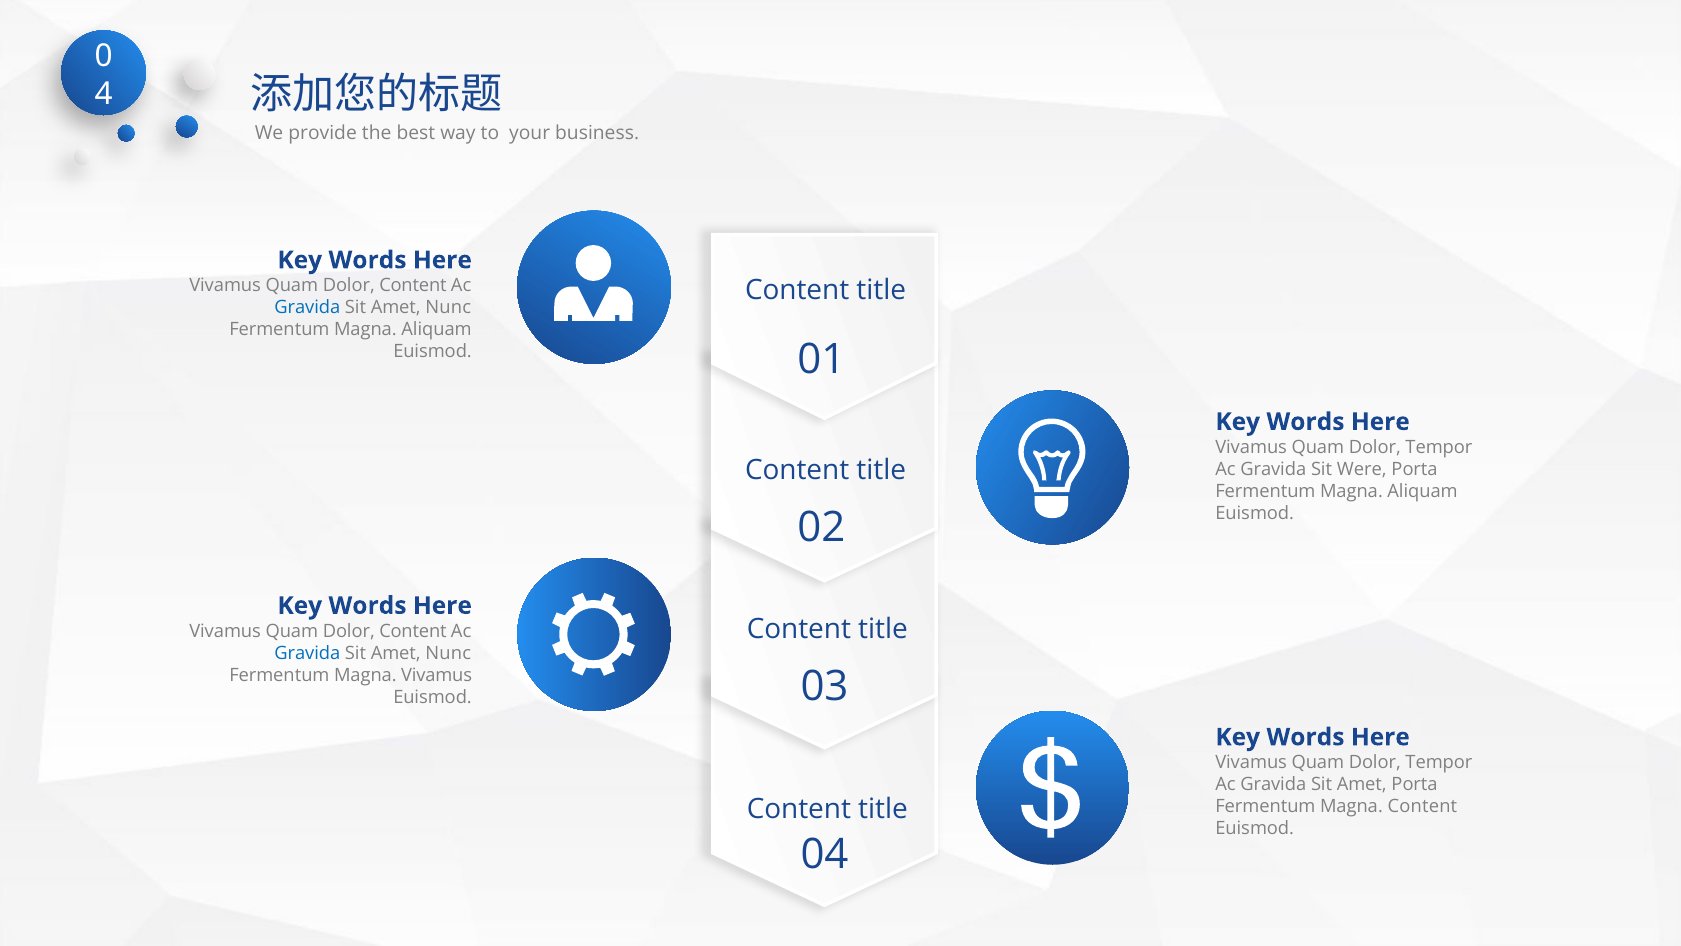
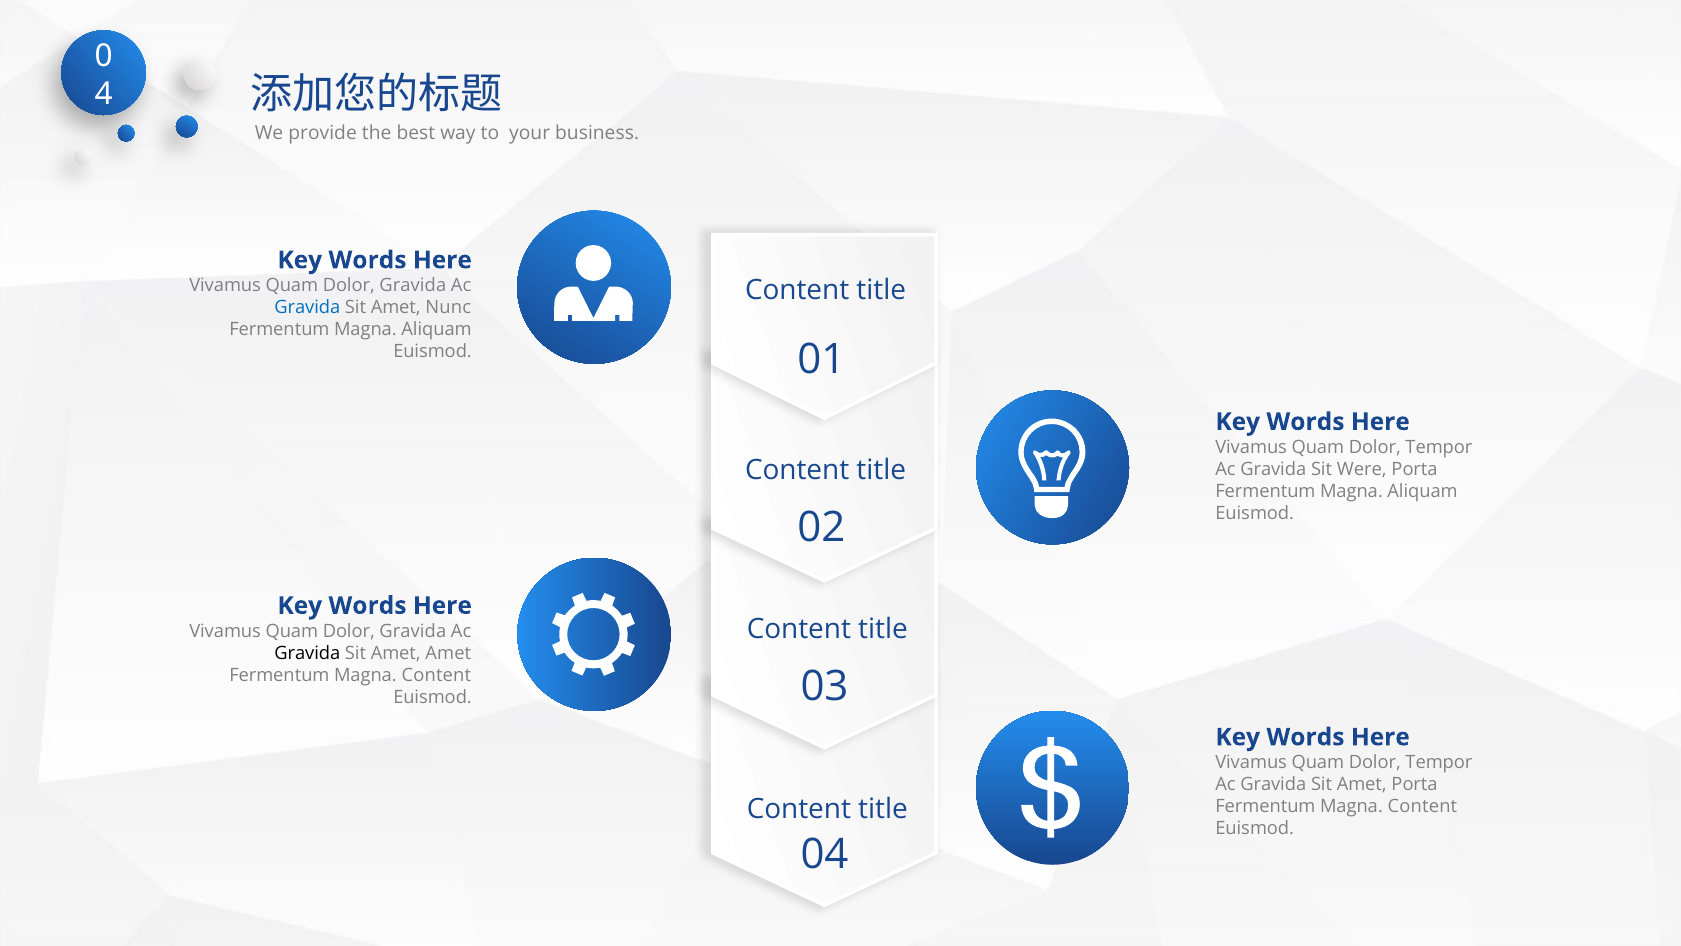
Content: Content -> Gravida (413, 285)
Content: Content -> Gravida (413, 631)
Gravida colour: blue -> black (307, 653)
Nunc: Nunc -> Amet (448, 653)
Vivamus: Vivamus -> Content (436, 675)
